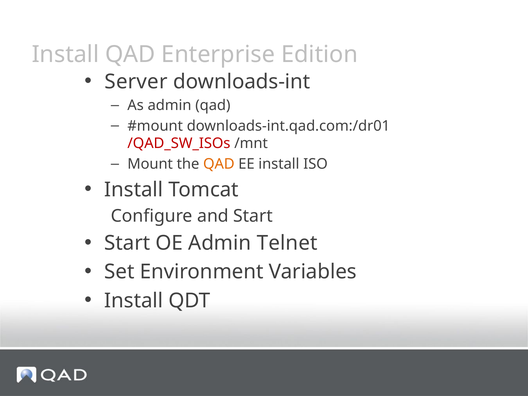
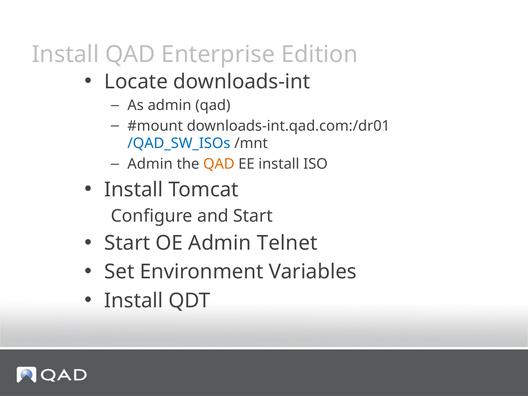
Server: Server -> Locate (136, 82)
/QAD_SW_ISOs colour: red -> blue (179, 143)
Mount: Mount -> Admin (150, 164)
